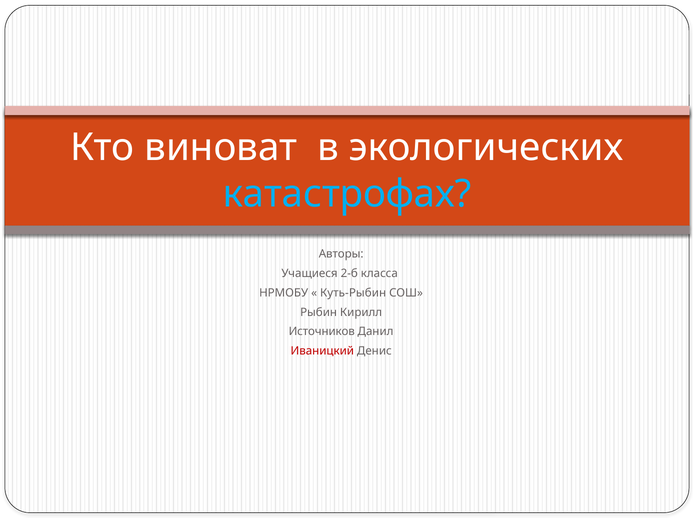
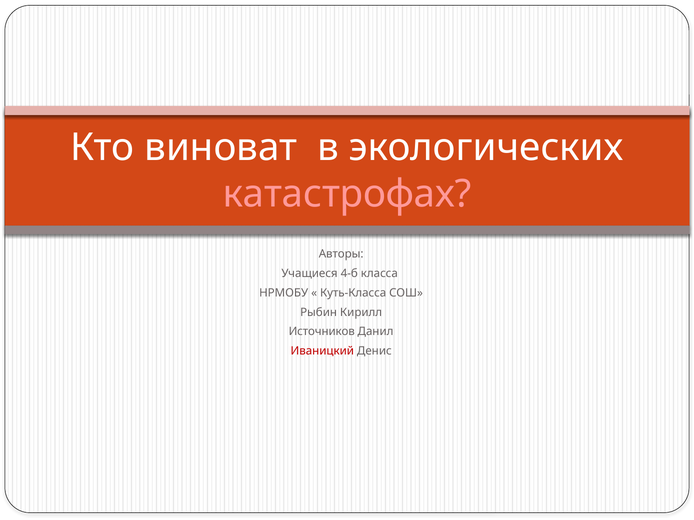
катастрофах colour: light blue -> pink (347, 194)
2-б: 2-б -> 4-б (349, 274)
Куть-Рыбин: Куть-Рыбин -> Куть-Класса (353, 293)
